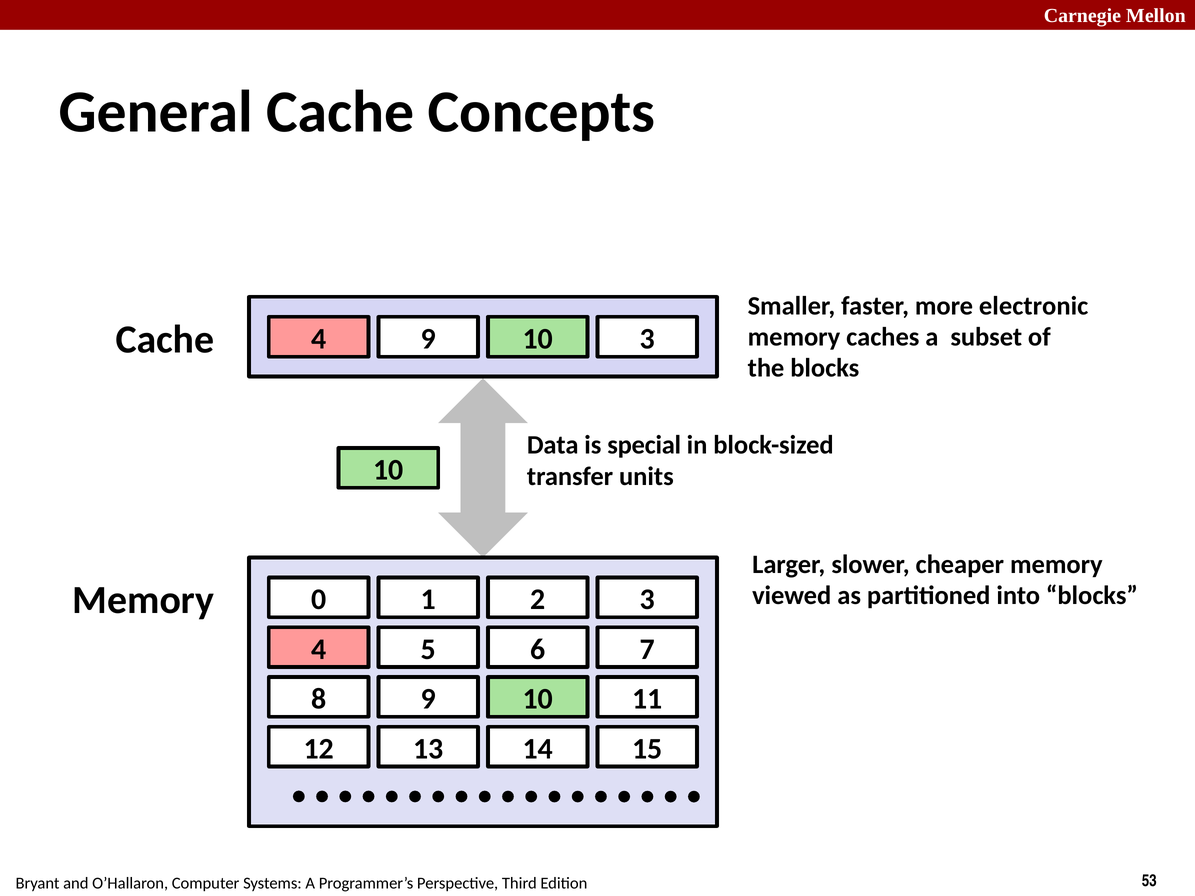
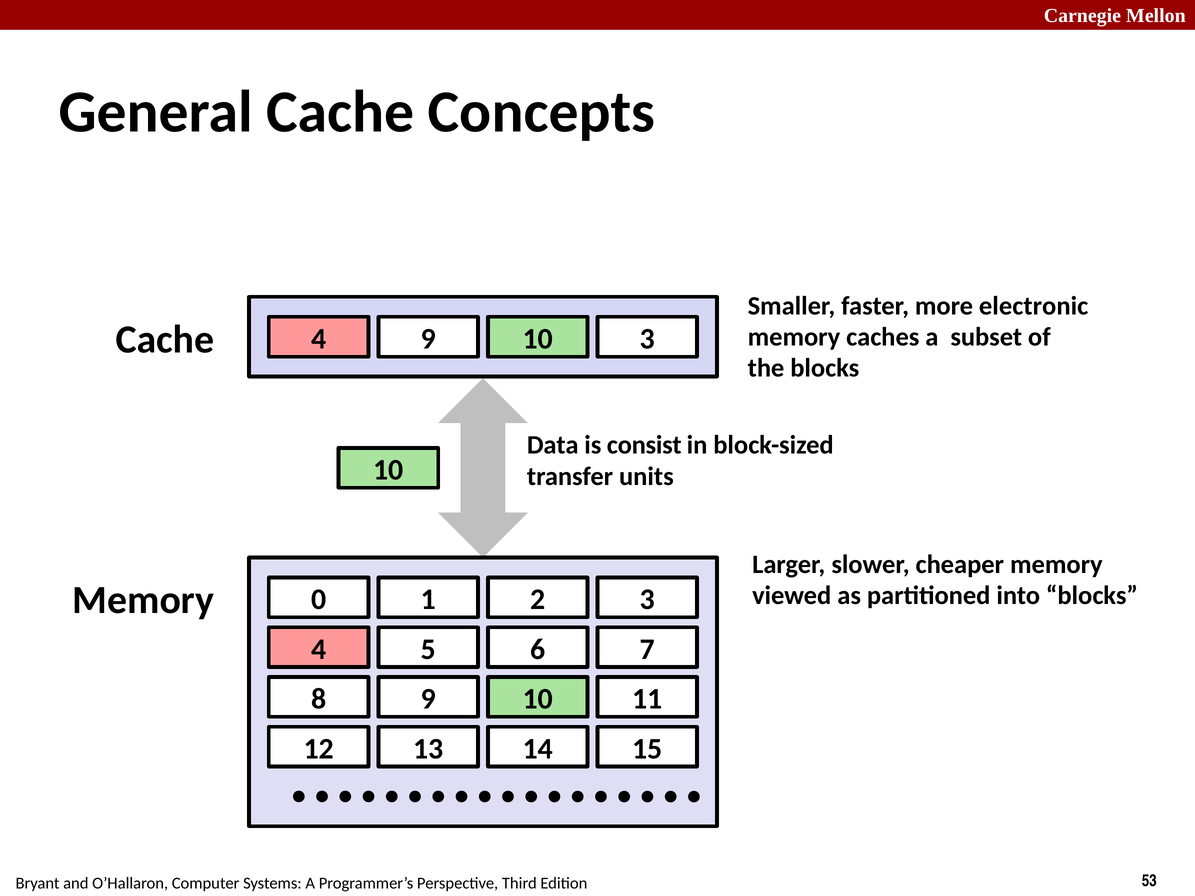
special: special -> consist (644, 445)
